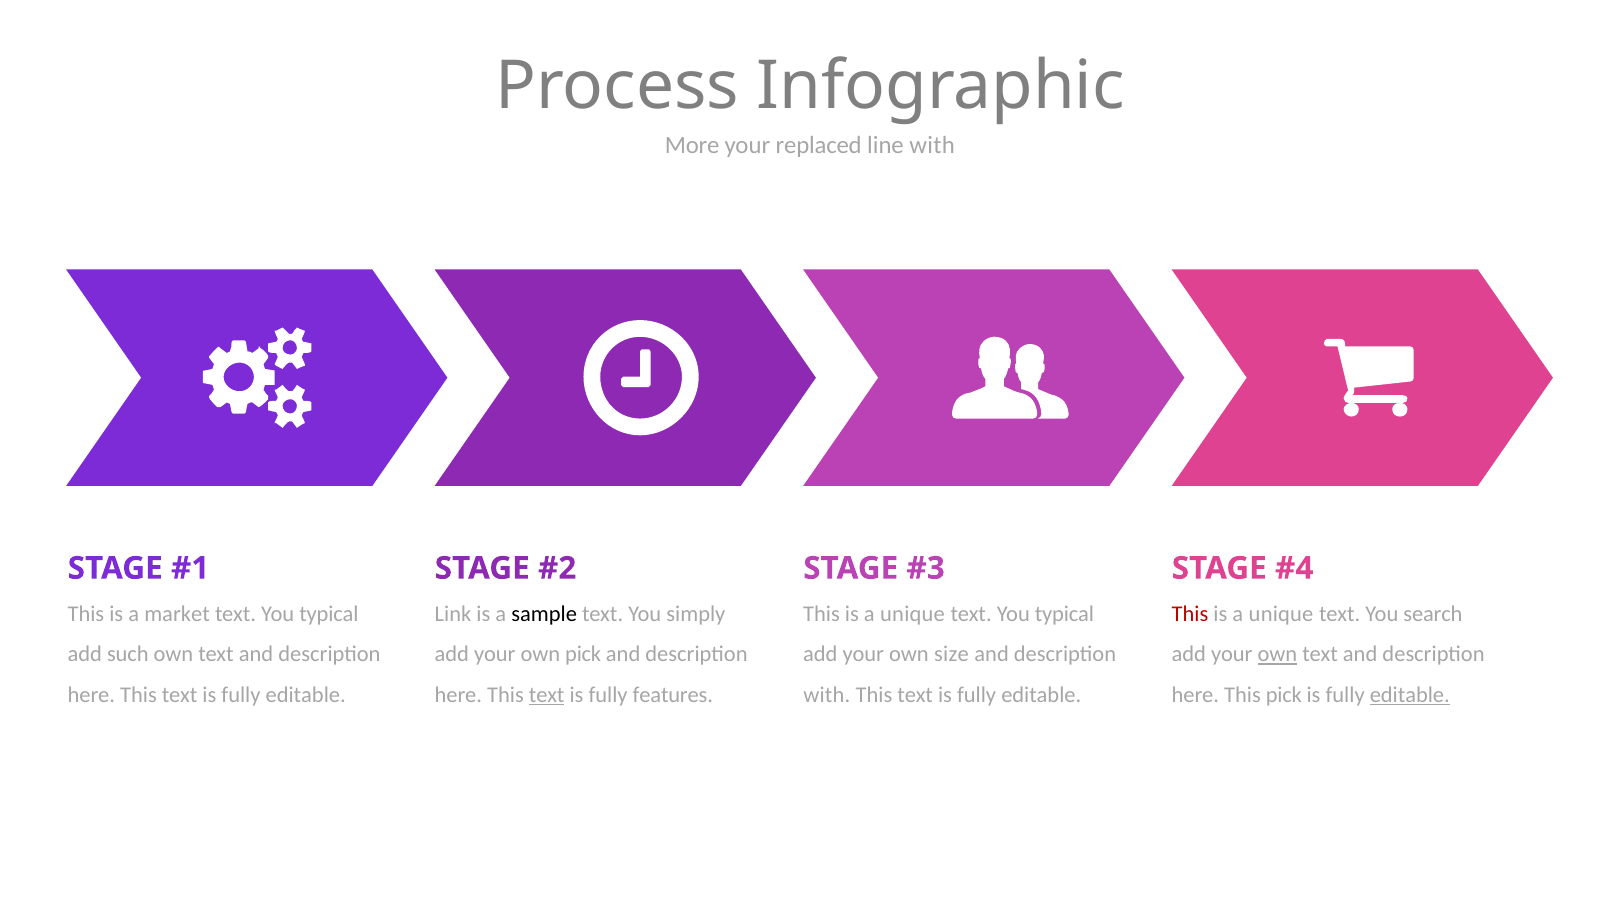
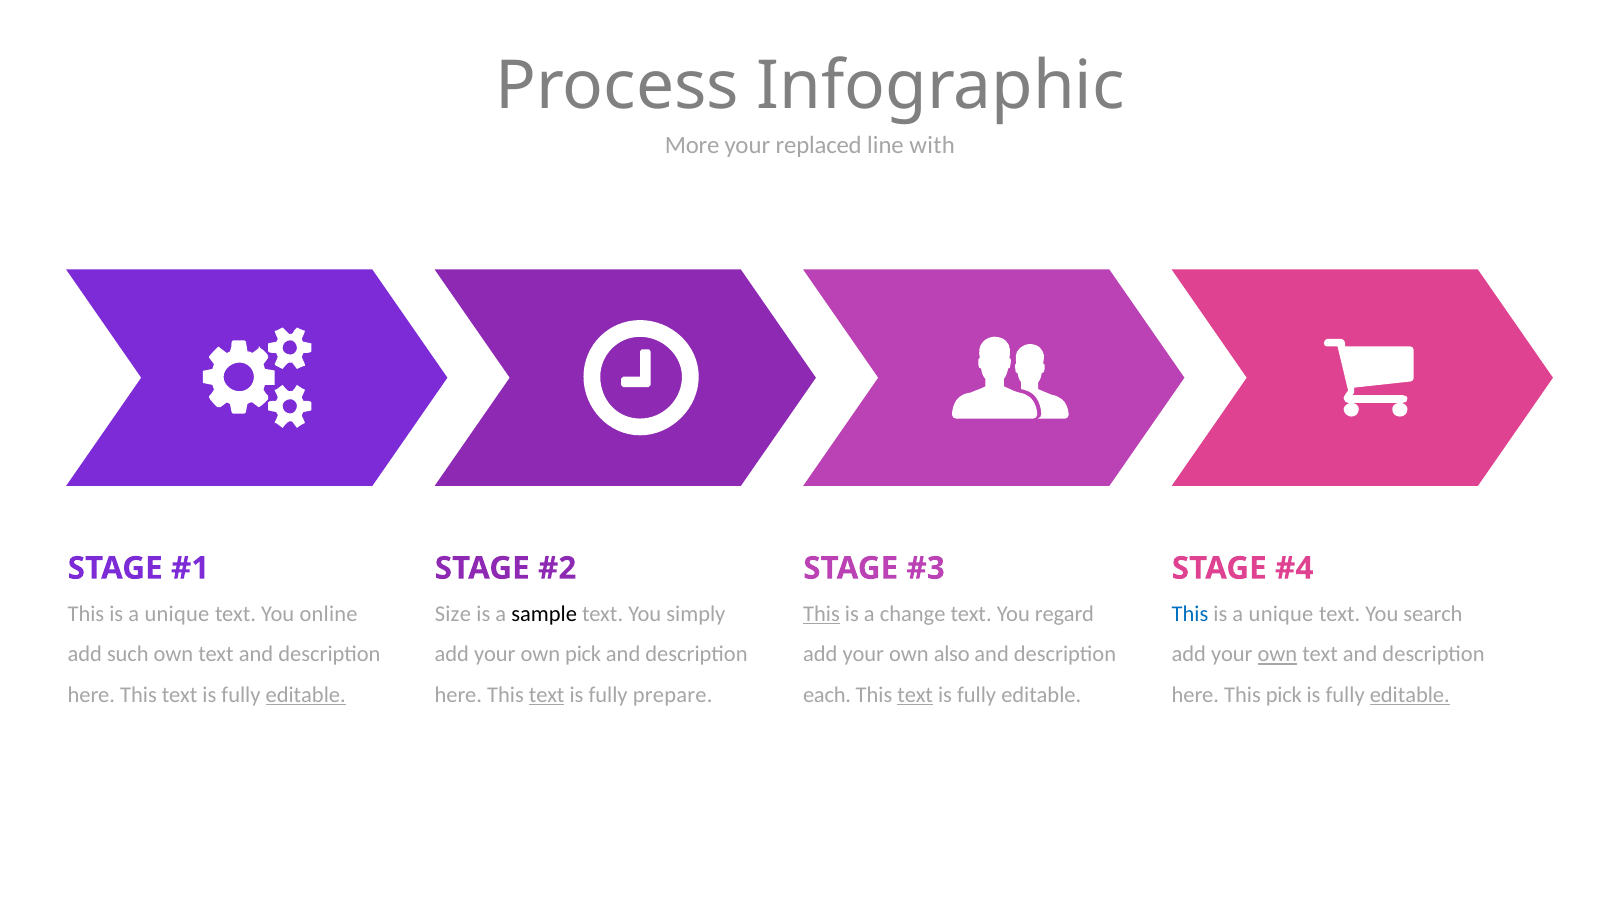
market: market -> unique (177, 614)
typical: typical -> online (329, 614)
Link: Link -> Size (453, 614)
This underline: none -> present (822, 614)
unique: unique -> change (913, 614)
typical: typical -> regard (1064, 614)
This colour: red -> blue (1190, 614)
size: size -> also (952, 654)
editable underline: none -> present (306, 695)
features: features -> prepare (673, 695)
with: with -> each (827, 695)
text underline: none -> present (915, 695)
